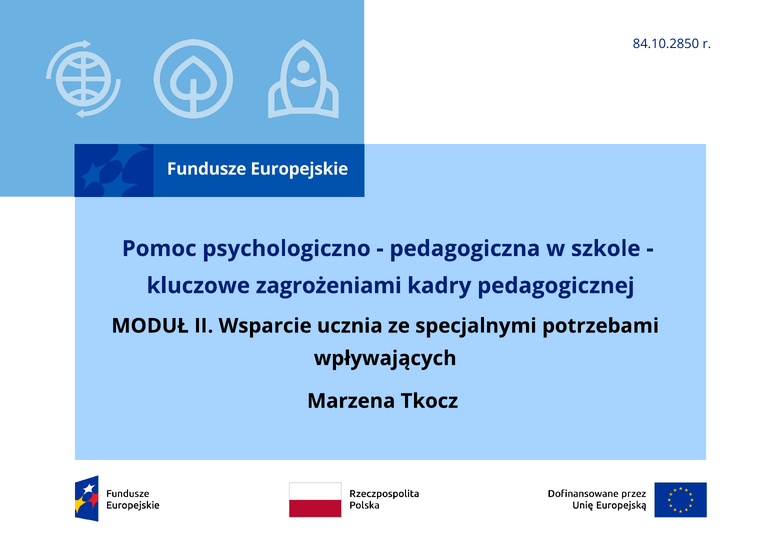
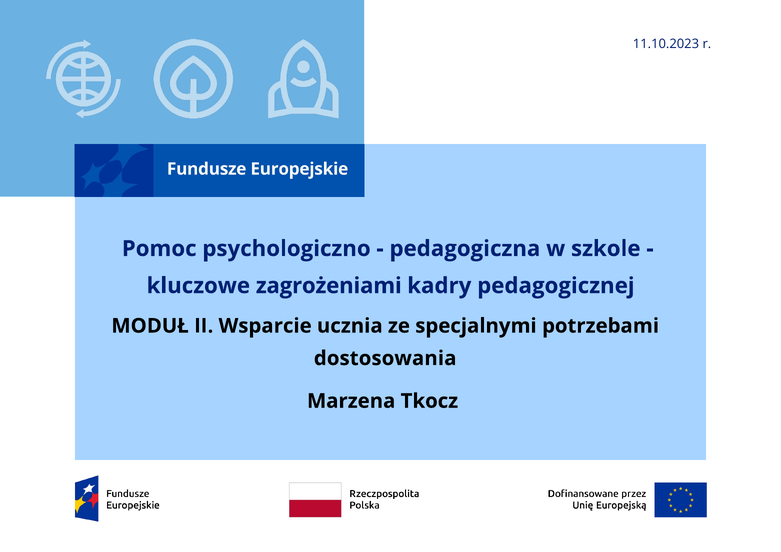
84.10.2850: 84.10.2850 -> 11.10.2023 (666, 44)
wpływających: wpływających -> dostosowania (385, 359)
